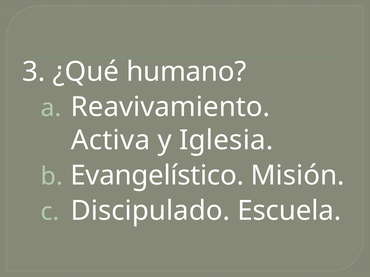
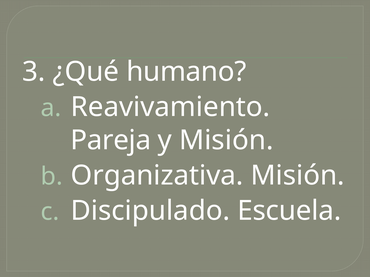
Activa: Activa -> Pareja (111, 140)
y Iglesia: Iglesia -> Misión (226, 140)
Evangelístico: Evangelístico -> Organizativa (157, 176)
